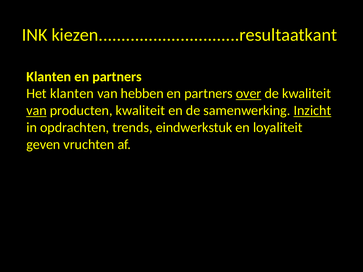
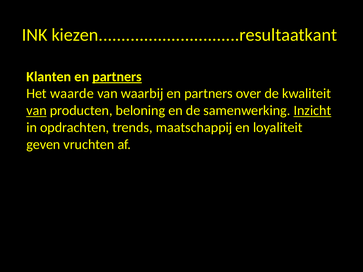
partners underline: none -> present (117, 77)
Het klanten: klanten -> waarde (72, 94)
hebben: hebben -> waarbij (142, 94)
over underline: present -> none (249, 94)
producten kwaliteit: kwaliteit -> beloning (140, 111)
eindwerkstuk: eindwerkstuk -> maatschappij (194, 128)
